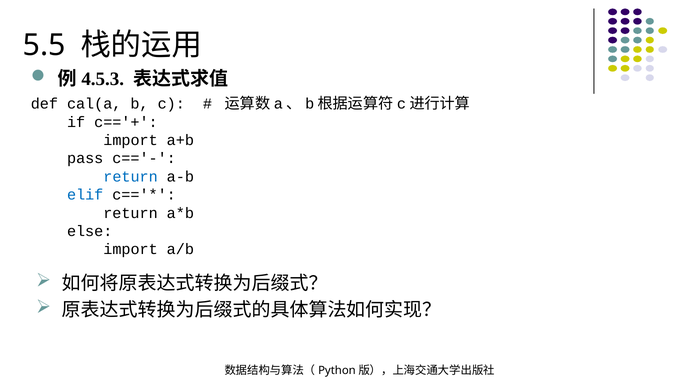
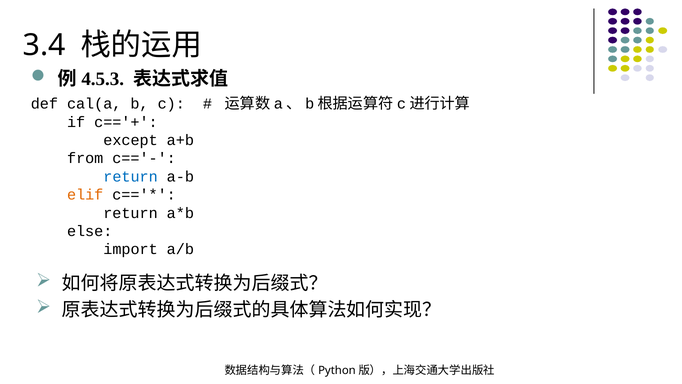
5.5: 5.5 -> 3.4 (44, 45)
import: import -> except (131, 140)
pass: pass -> from (85, 158)
elif colour: blue -> orange (85, 195)
